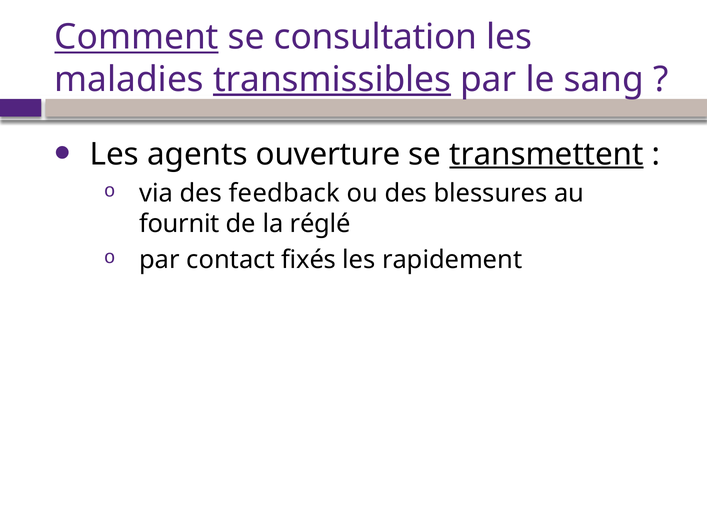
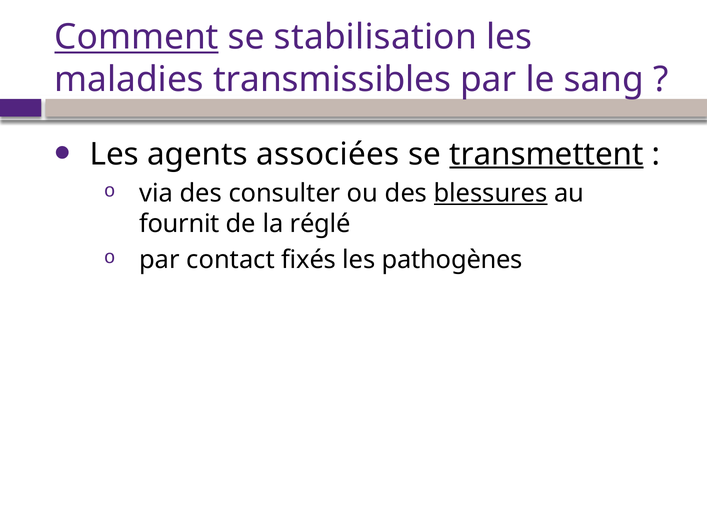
consultation: consultation -> stabilisation (375, 37)
transmissibles underline: present -> none (332, 80)
ouverture: ouverture -> associées (328, 154)
feedback: feedback -> consulter (285, 193)
blessures underline: none -> present (491, 193)
rapidement: rapidement -> pathogènes (452, 260)
